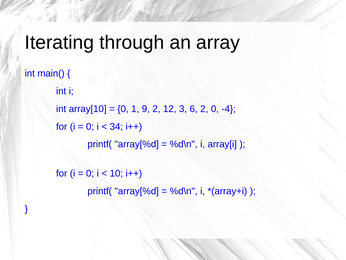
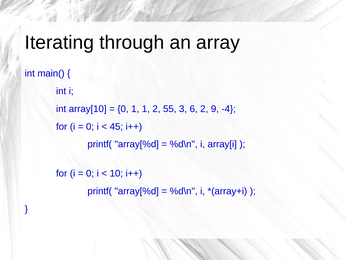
1 9: 9 -> 1 (146, 109)
12: 12 -> 55 (170, 109)
2 0: 0 -> 9 (215, 109)
34: 34 -> 45 (116, 126)
